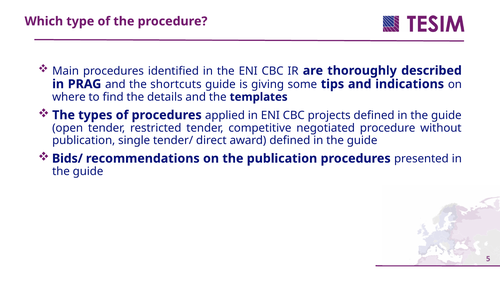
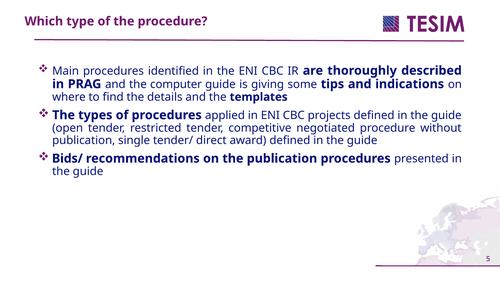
shortcuts: shortcuts -> computer (176, 84)
